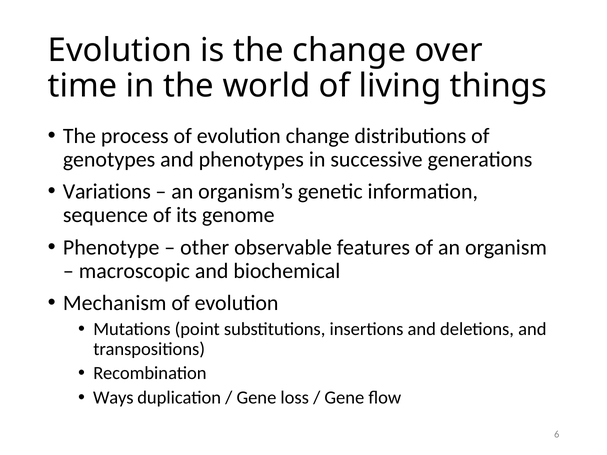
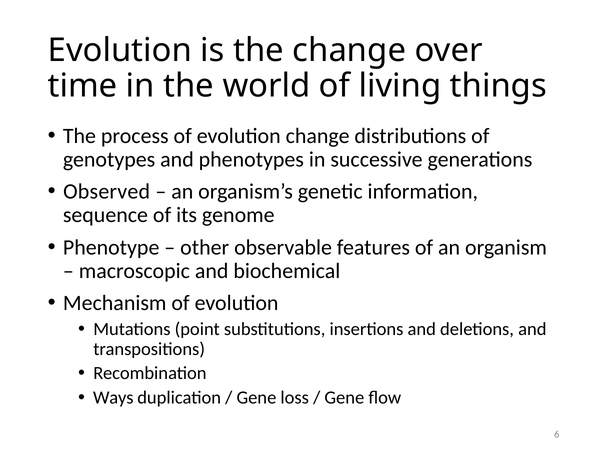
Variations: Variations -> Observed (107, 192)
